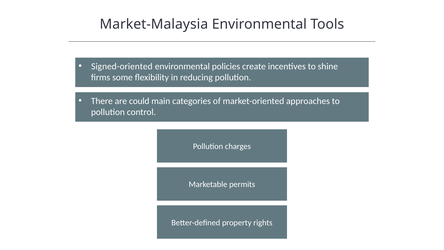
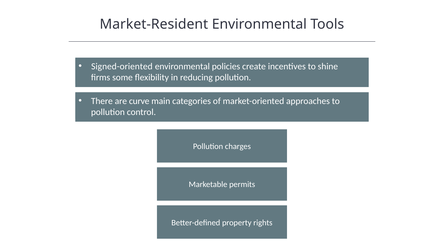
Market-Malaysia: Market-Malaysia -> Market-Resident (154, 24)
could: could -> curve (139, 101)
